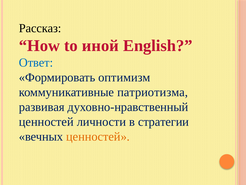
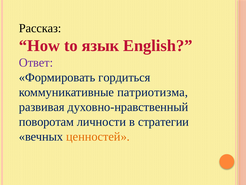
иной: иной -> язык (100, 46)
Ответ colour: blue -> purple (36, 63)
оптимизм: оптимизм -> гордиться (124, 77)
ценностей: ценностей -> поворотам (46, 122)
